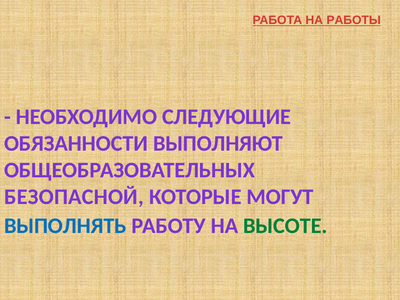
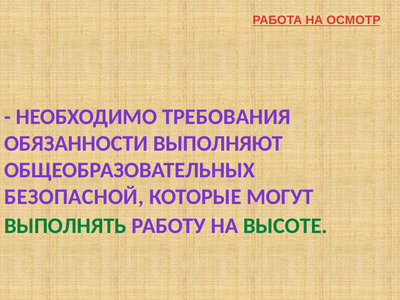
РАБОТЫ: РАБОТЫ -> ОСМОТР (354, 20)
СЛЕДУЮЩИЕ: СЛЕДУЮЩИЕ -> ТРЕБОВАНИЯ (226, 117)
ВЫПОЛНЯТЬ colour: blue -> green (65, 226)
